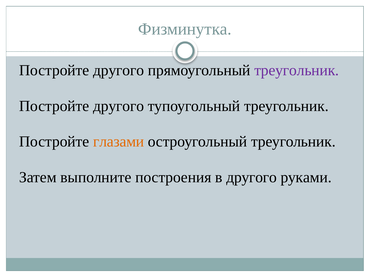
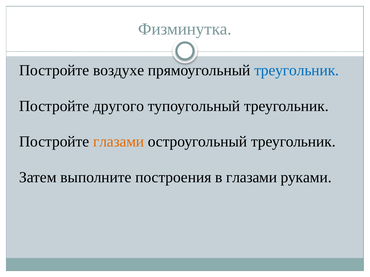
другого: другого -> воздухе (119, 70)
треугольник colour: purple -> blue (297, 70)
в другого: другого -> глазами (252, 178)
